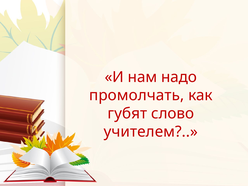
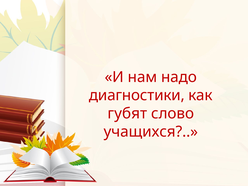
промолчать: промолчать -> диагностики (137, 95)
учителем: учителем -> учащихся (151, 132)
